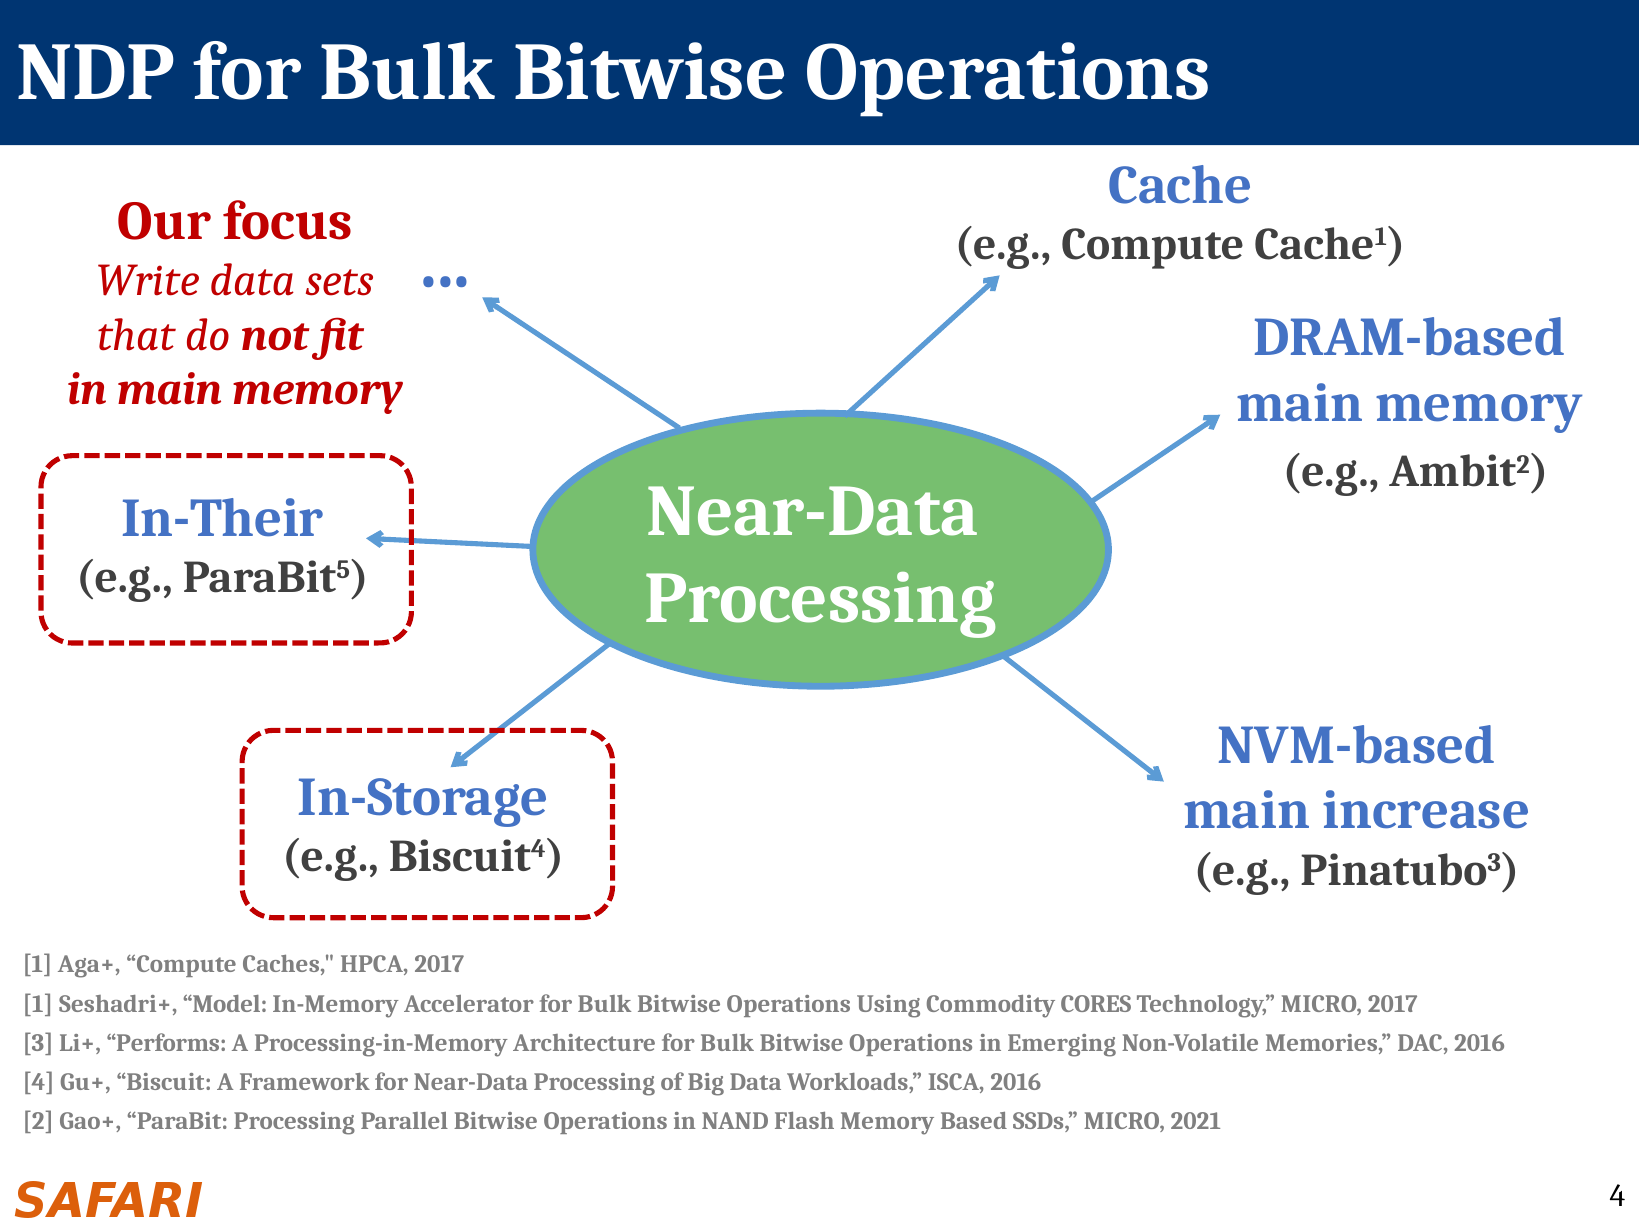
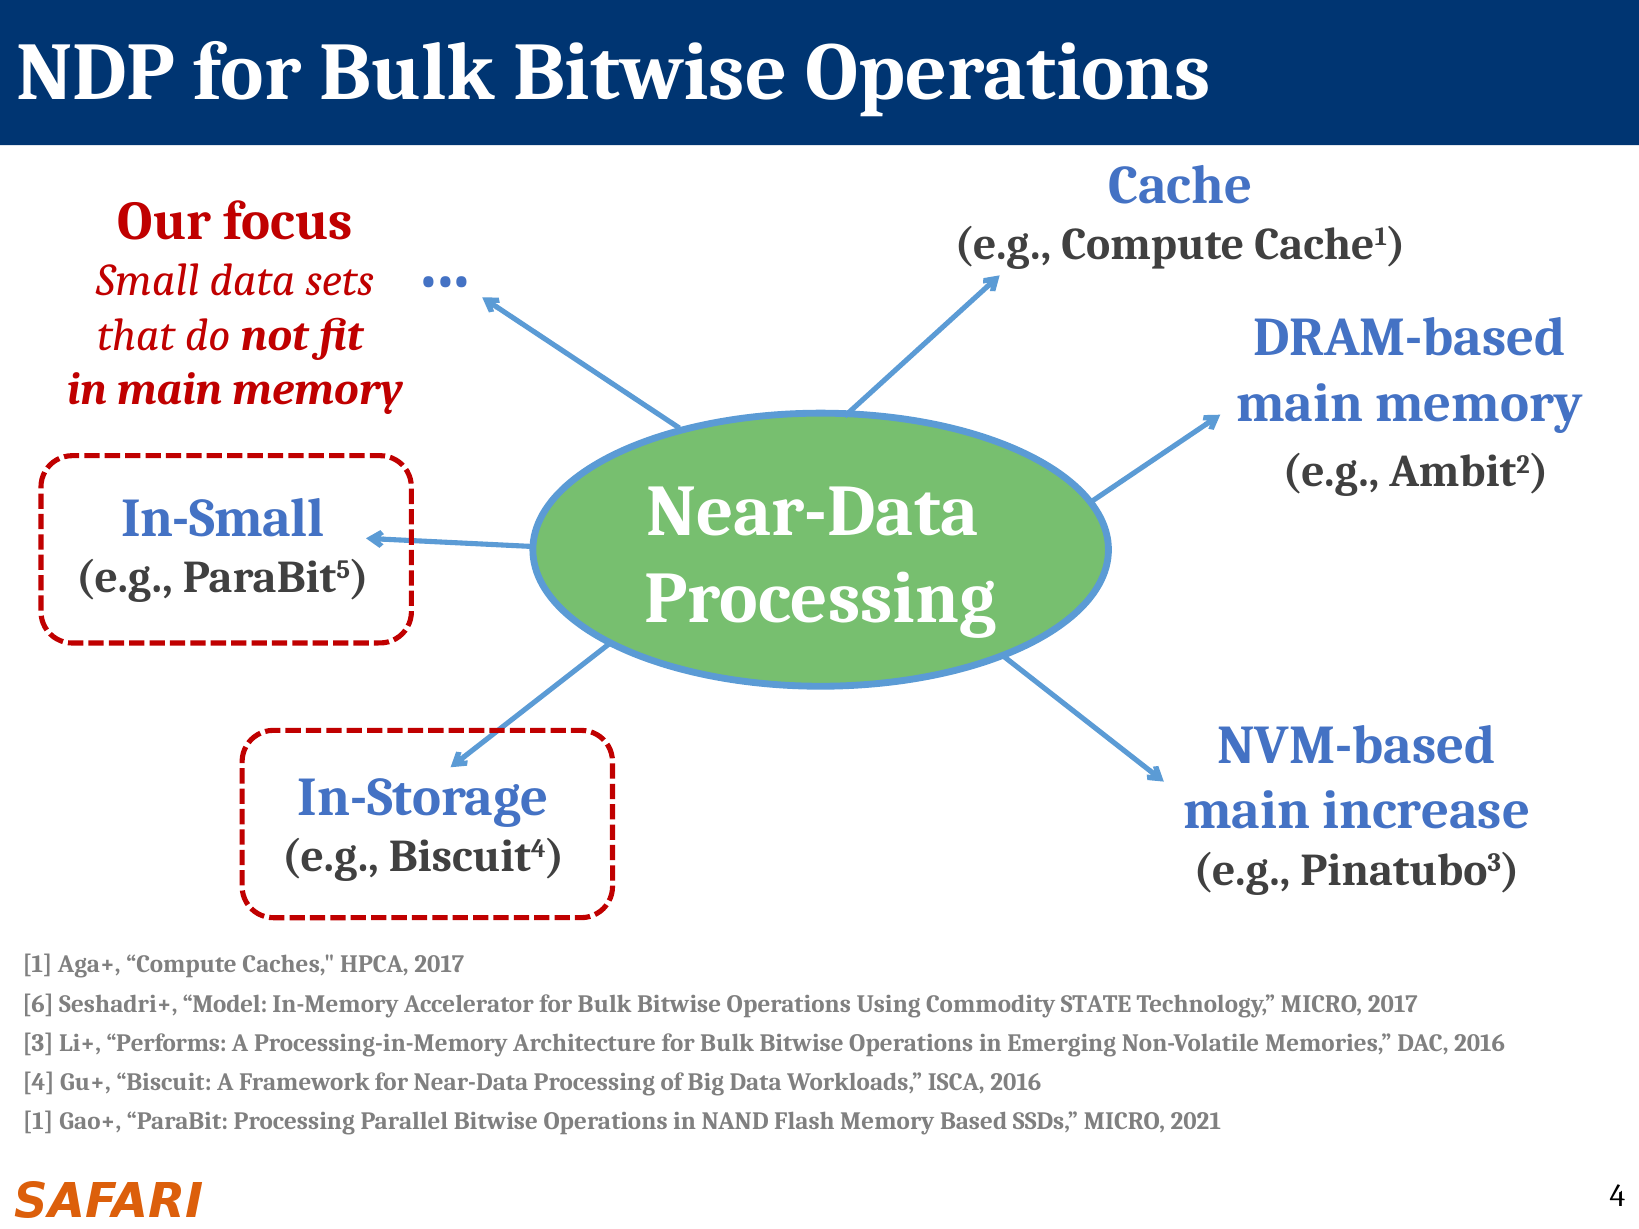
Write: Write -> Small (148, 281)
In-Their: In-Their -> In-Small (223, 518)
1: 1 -> 6 (38, 1004)
CORES: CORES -> STATE (1096, 1004)
2: 2 -> 1 (38, 1121)
